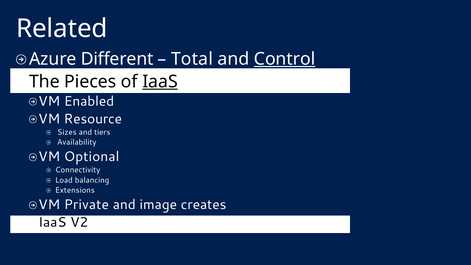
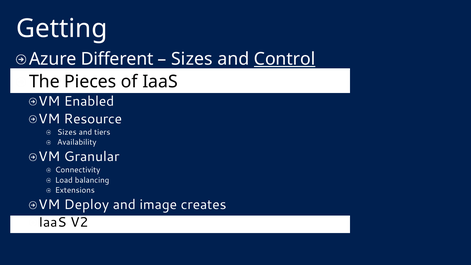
Related: Related -> Getting (62, 29)
Total: Total -> Sizes (192, 59)
IaaS underline: present -> none (160, 82)
Optional: Optional -> Granular (92, 157)
Private: Private -> Deploy (86, 205)
